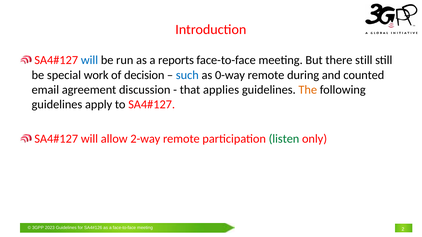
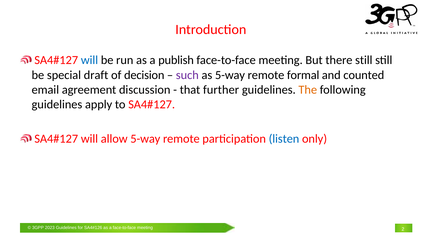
reports: reports -> publish (176, 60)
work: work -> draft (96, 75)
such colour: blue -> purple (187, 75)
as 0-way: 0-way -> 5-way (230, 75)
during: during -> formal (303, 75)
applies: applies -> further (221, 90)
allow 2-way: 2-way -> 5-way (145, 139)
listen colour: green -> blue (284, 139)
